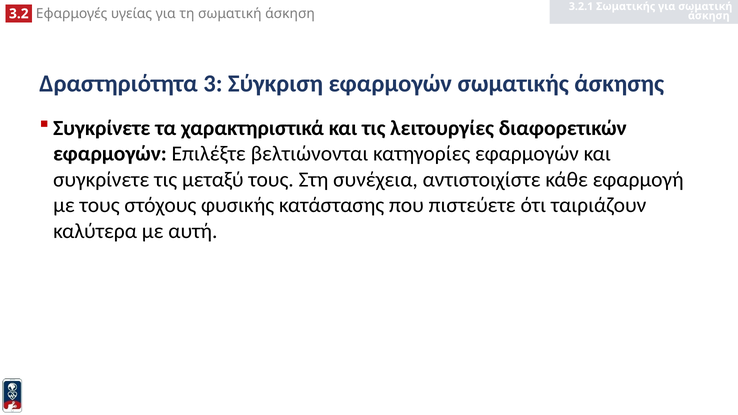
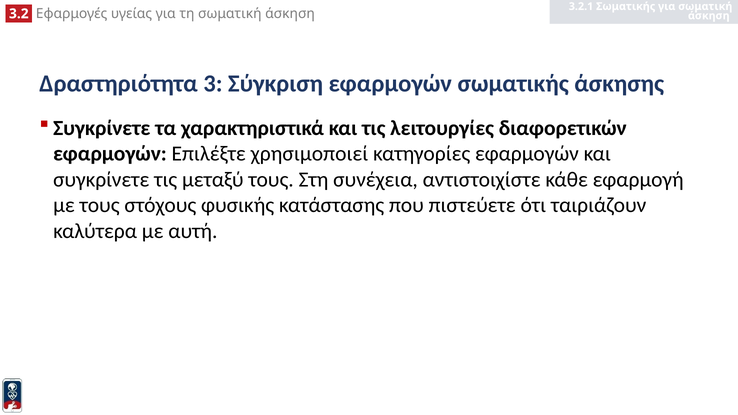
βελτιώνονται: βελτιώνονται -> χρησιμοποιεί (309, 154)
